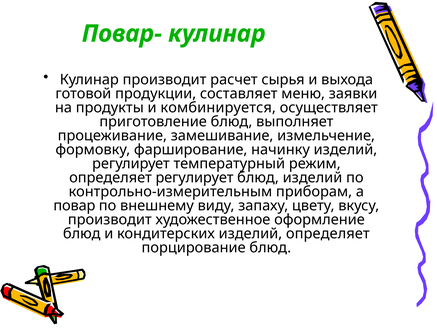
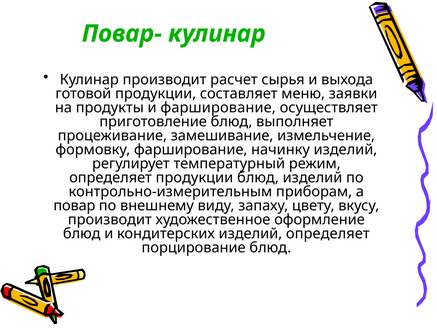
и комбинируется: комбинируется -> фарширование (218, 107)
определяет регулирует: регулирует -> продукции (194, 177)
